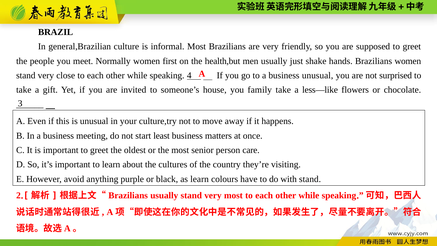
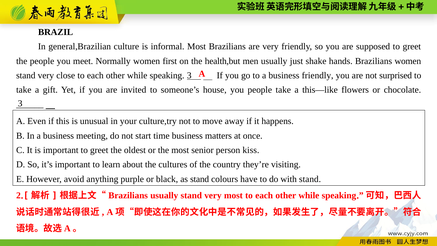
speaking 4: 4 -> 3 (189, 75)
business unusual: unusual -> friendly (318, 75)
you family: family -> people (260, 90)
less—like: less—like -> this—like (320, 90)
least: least -> time (161, 136)
care: care -> kiss (251, 150)
as learn: learn -> stand (200, 179)
